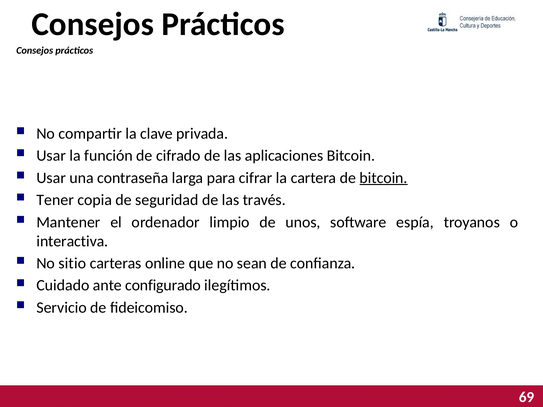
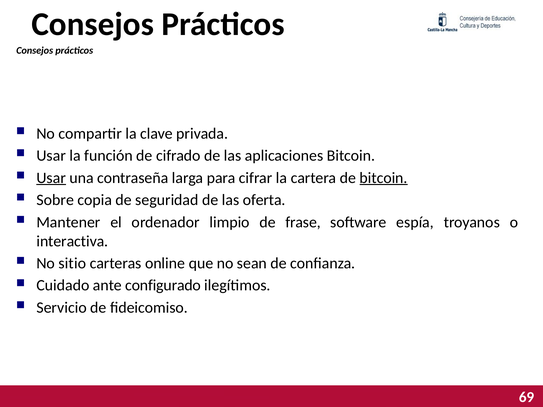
Usar underline: none -> present (51, 178)
Tener: Tener -> Sobre (55, 200)
través: través -> oferta (264, 200)
unos: unos -> frase (303, 222)
